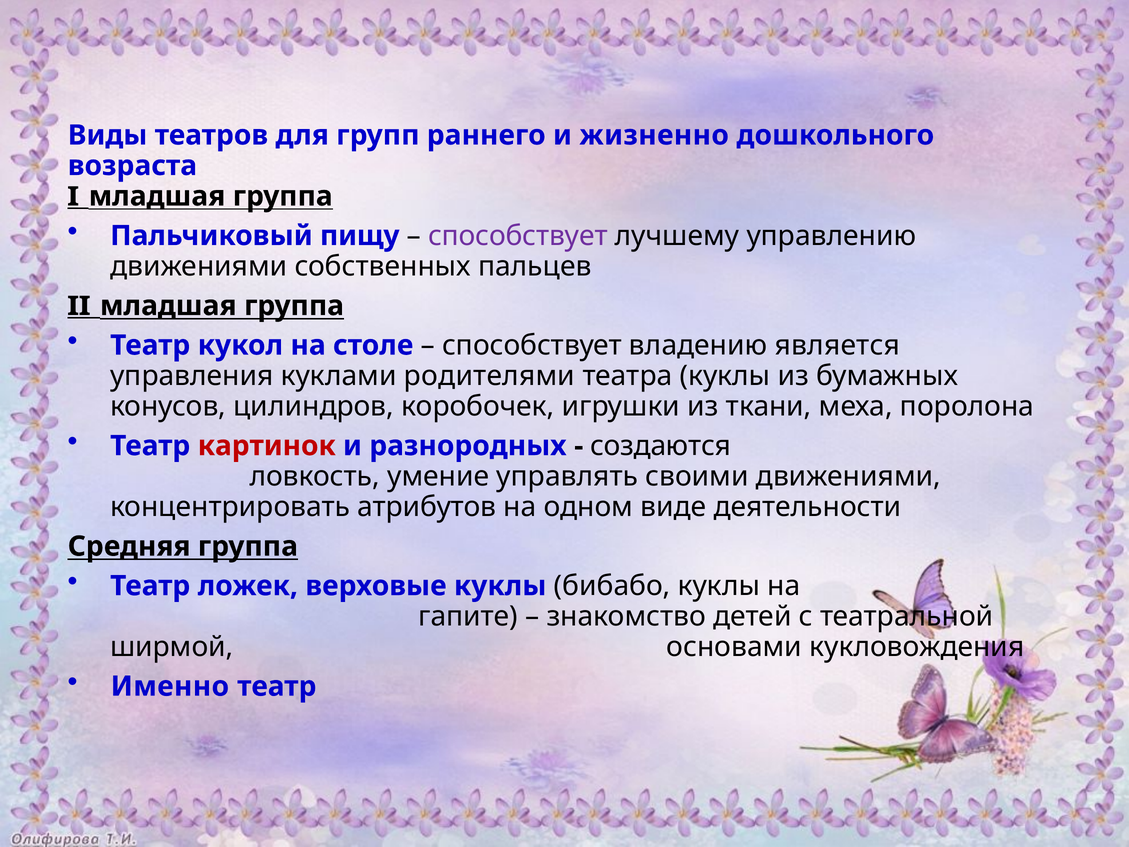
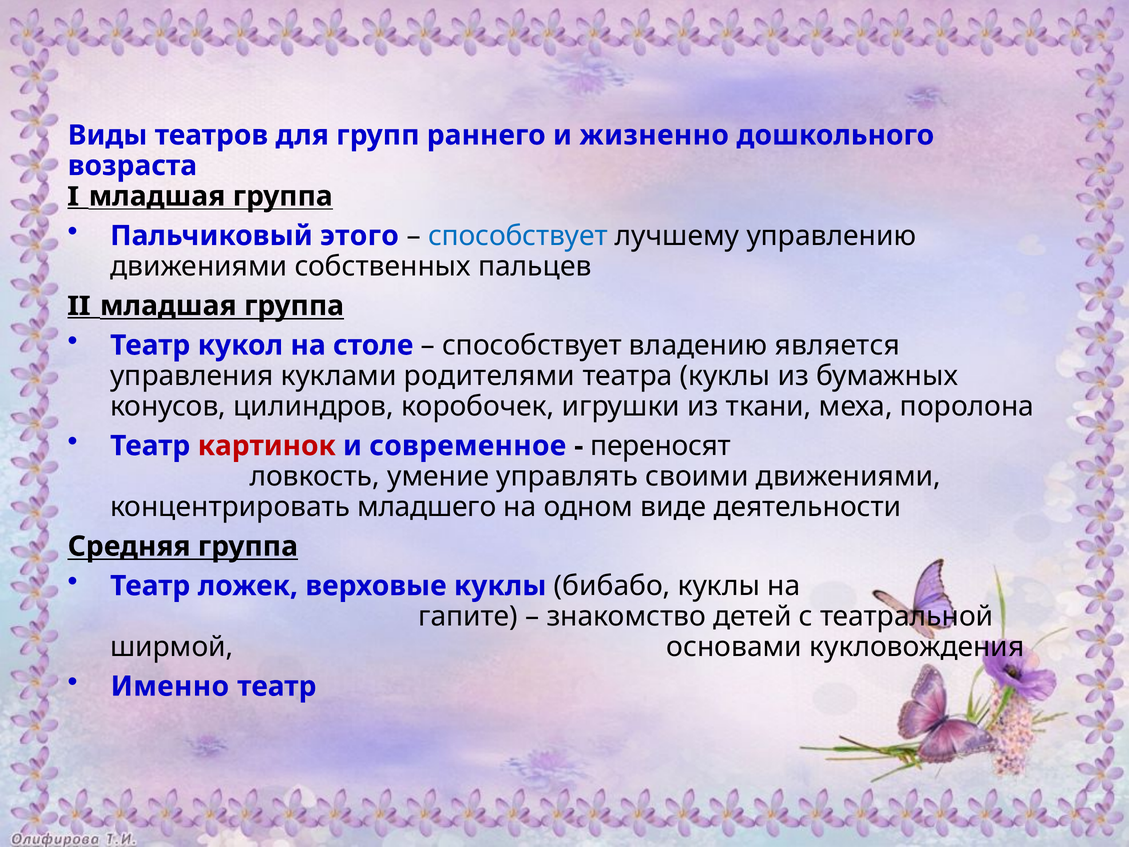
пищу: пищу -> этого (359, 236)
способствует colour: purple -> blue (518, 236)
разнородных: разнородных -> современное (468, 446)
создаются: создаются -> переносят (661, 446)
атрибутов: атрибутов -> младшего (427, 507)
